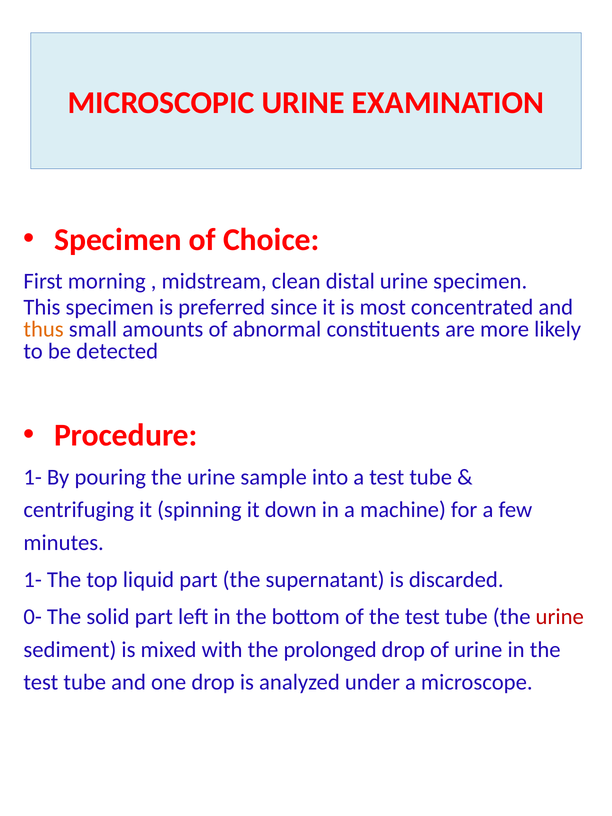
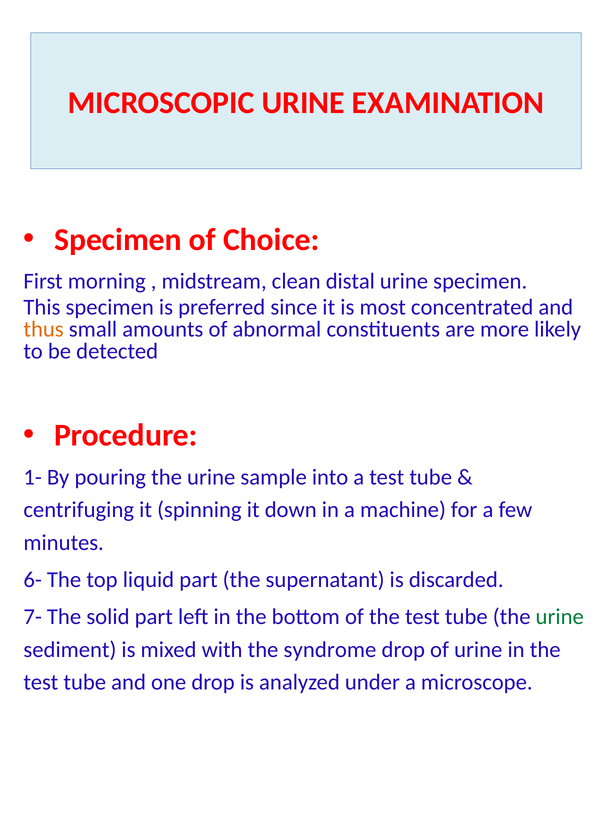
1-: 1- -> 6- (33, 580)
0-: 0- -> 7- (33, 617)
urine colour: red -> green (560, 617)
prolonged: prolonged -> syndrome (330, 650)
